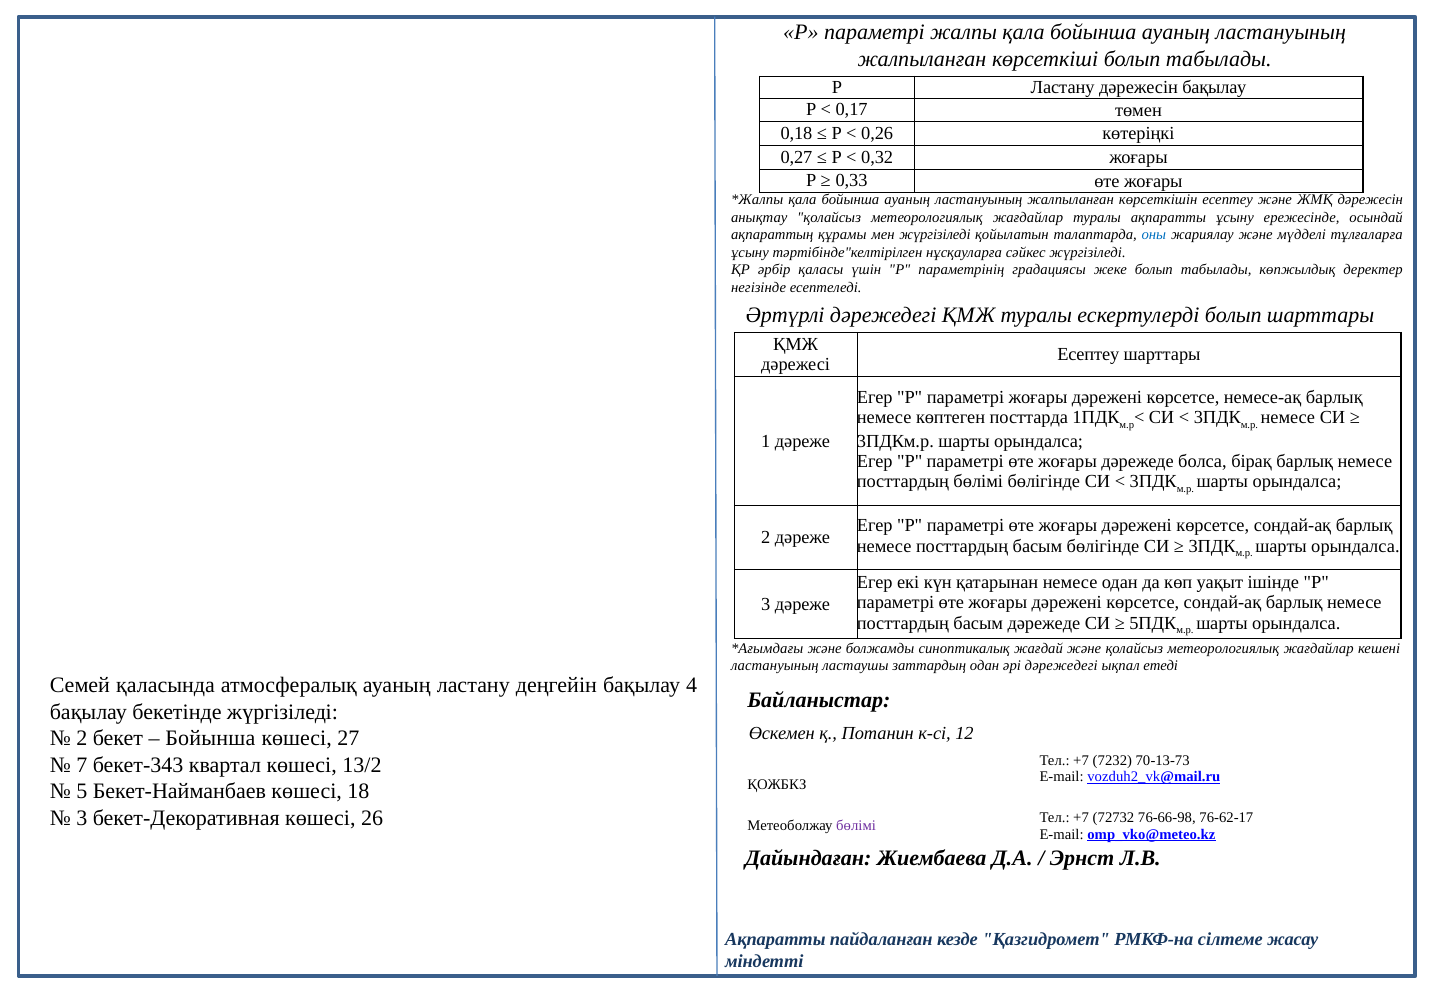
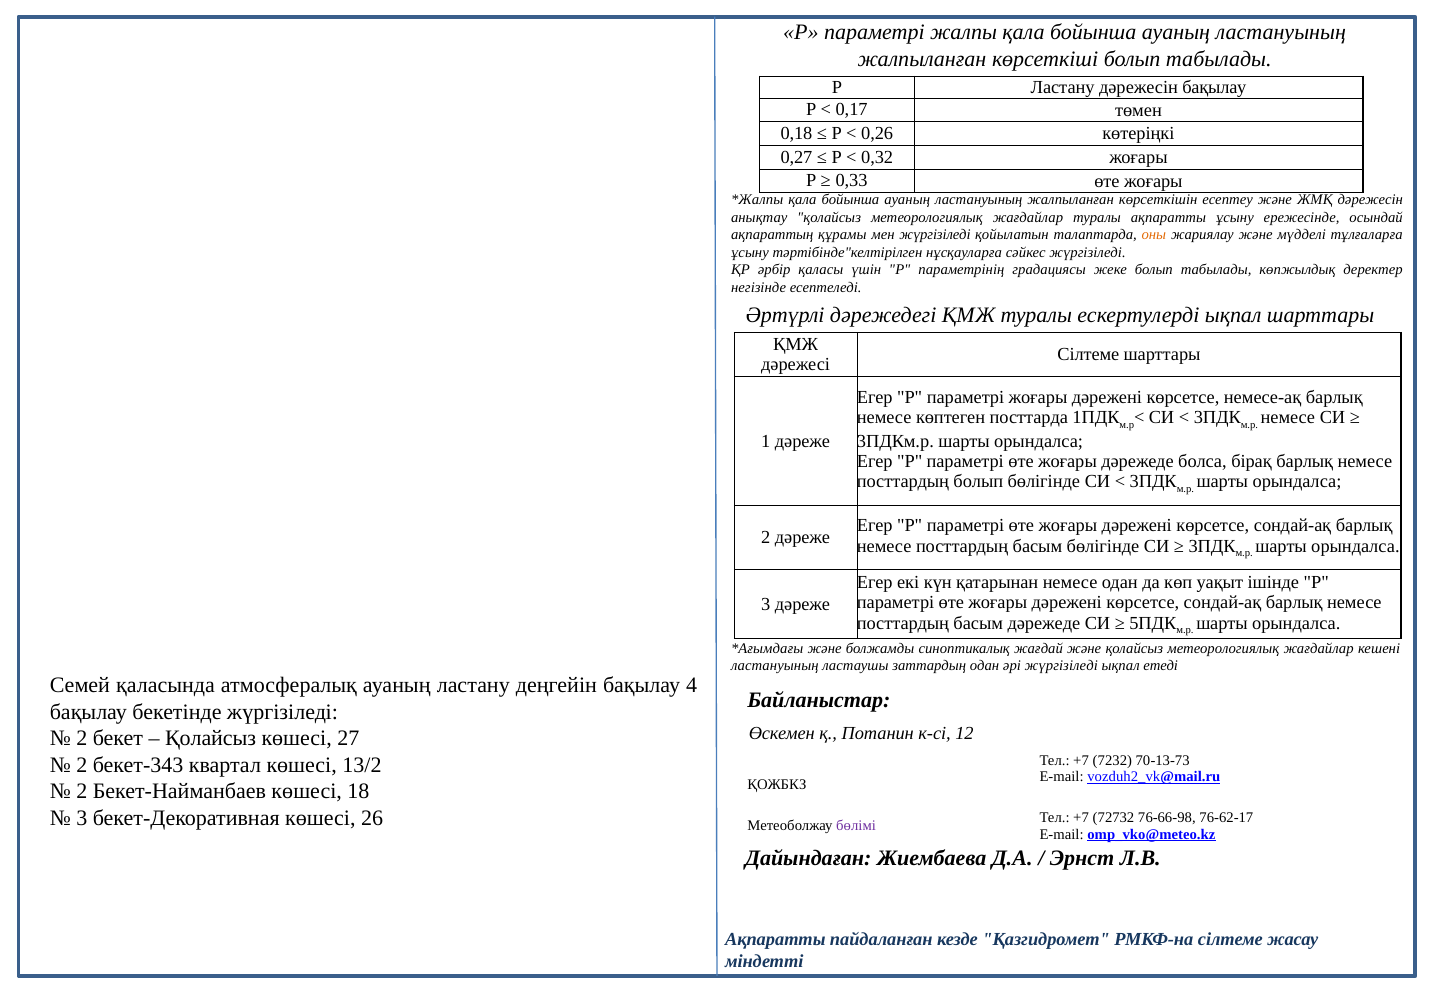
оны colour: blue -> orange (1154, 235)
ескертулерді болып: болып -> ықпал (1233, 316)
Есептеу: Есептеу -> Сілтеме (1088, 355)
посттардың бөлімі: бөлімі -> болып (978, 481)
әрі дәрежедегі: дәрежедегі -> жүргізіледі (1061, 666)
Бойынша: Бойынша -> Қолайсыз (211, 738)
7: 7 -> 2 (82, 765)
5: 5 -> 2 (82, 791)
